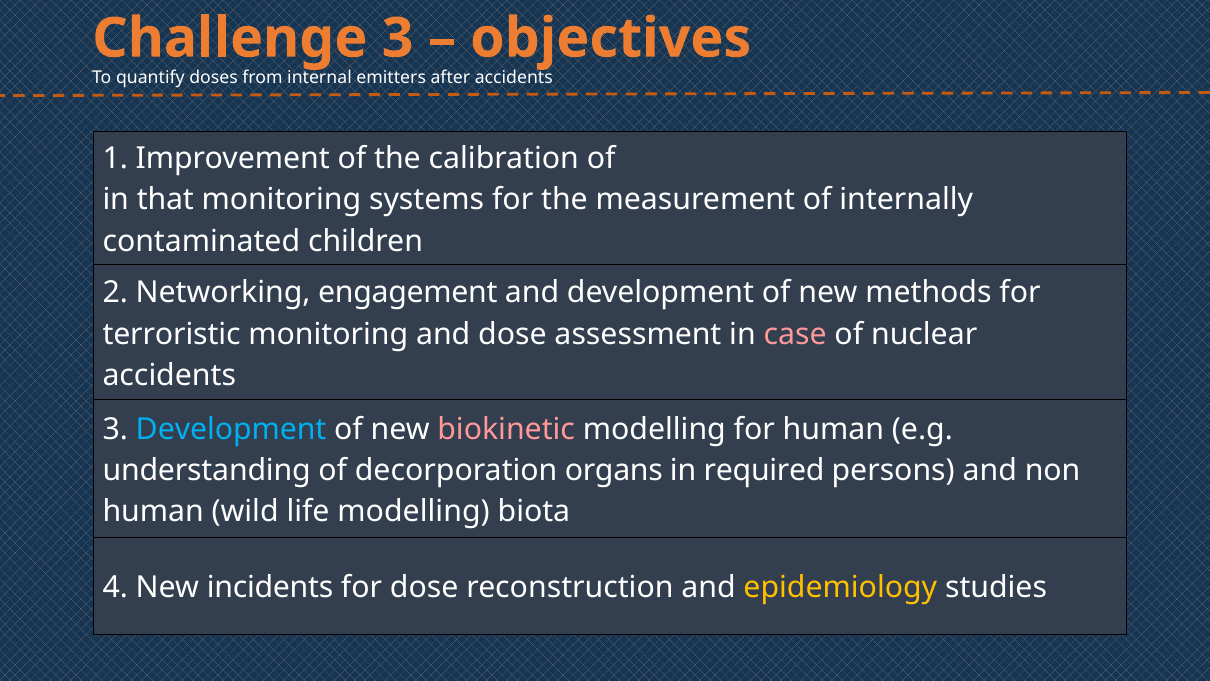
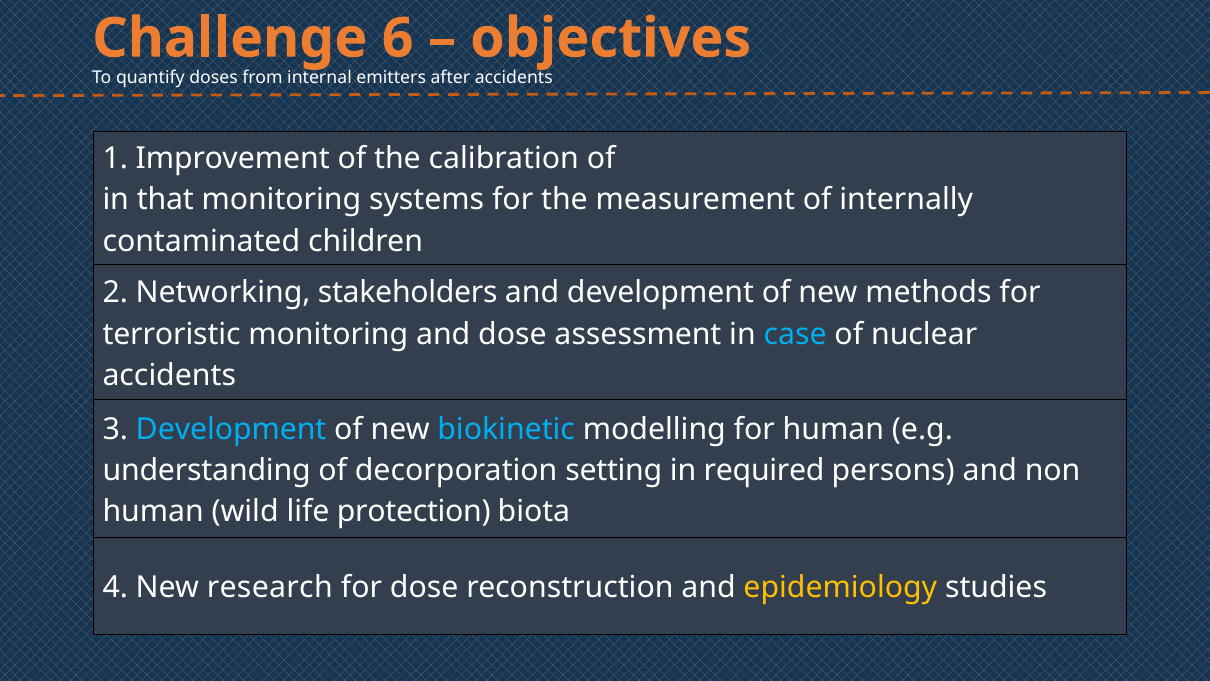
3: 3 -> 6 (398, 38)
engagement: engagement -> stakeholders (408, 293)
case colour: pink -> light blue (795, 334)
biokinetic colour: pink -> light blue (506, 429)
organs: organs -> setting (614, 470)
life modelling: modelling -> protection (414, 511)
incidents: incidents -> research (270, 588)
